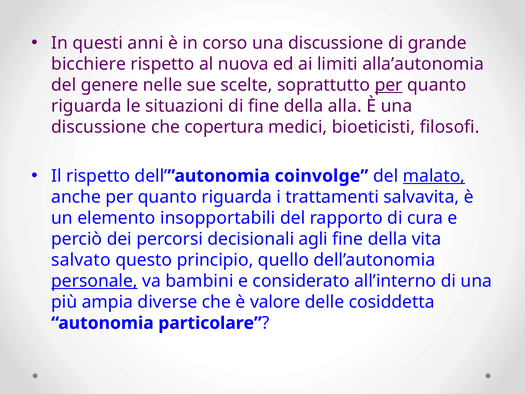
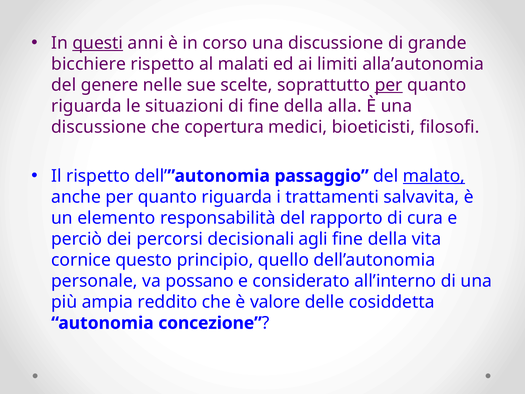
questi underline: none -> present (98, 43)
nuova: nuova -> malati (243, 64)
coinvolge: coinvolge -> passaggio (322, 176)
insopportabili: insopportabili -> responsabilità (218, 218)
salvato: salvato -> cornice (81, 260)
personale underline: present -> none (94, 281)
bambini: bambini -> possano (200, 281)
diverse: diverse -> reddito (168, 302)
particolare: particolare -> concezione (210, 323)
